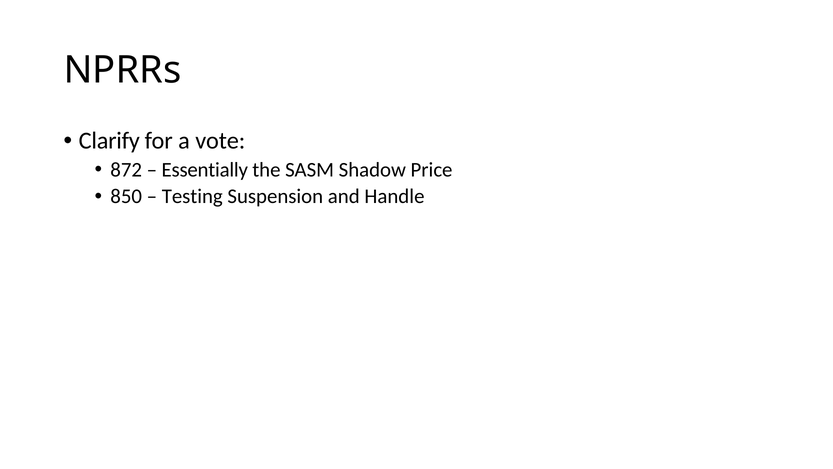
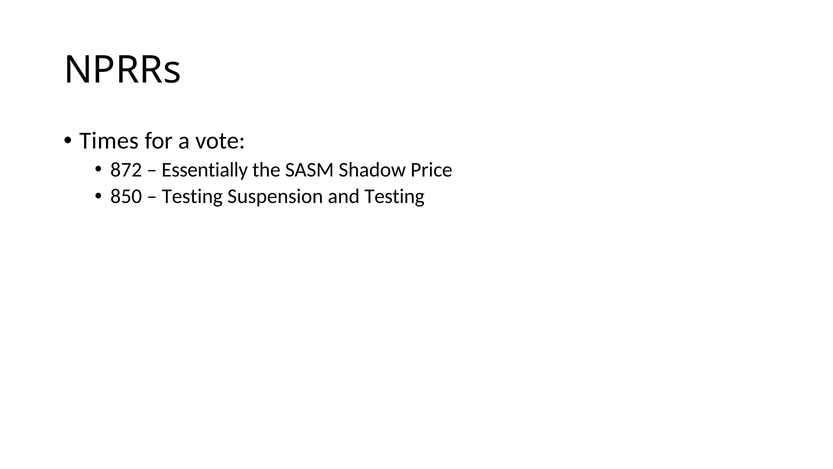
Clarify: Clarify -> Times (109, 141)
and Handle: Handle -> Testing (395, 196)
